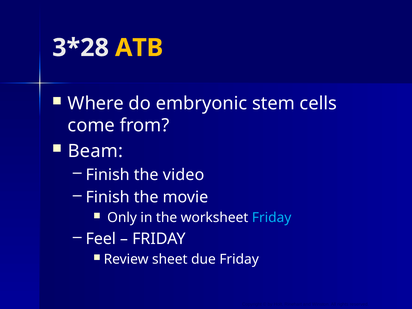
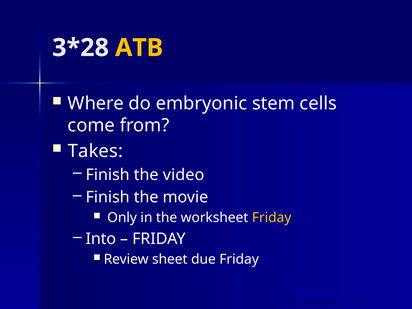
Beam: Beam -> Takes (95, 151)
Friday colour: light blue -> yellow (272, 218)
Feel: Feel -> Into (101, 239)
